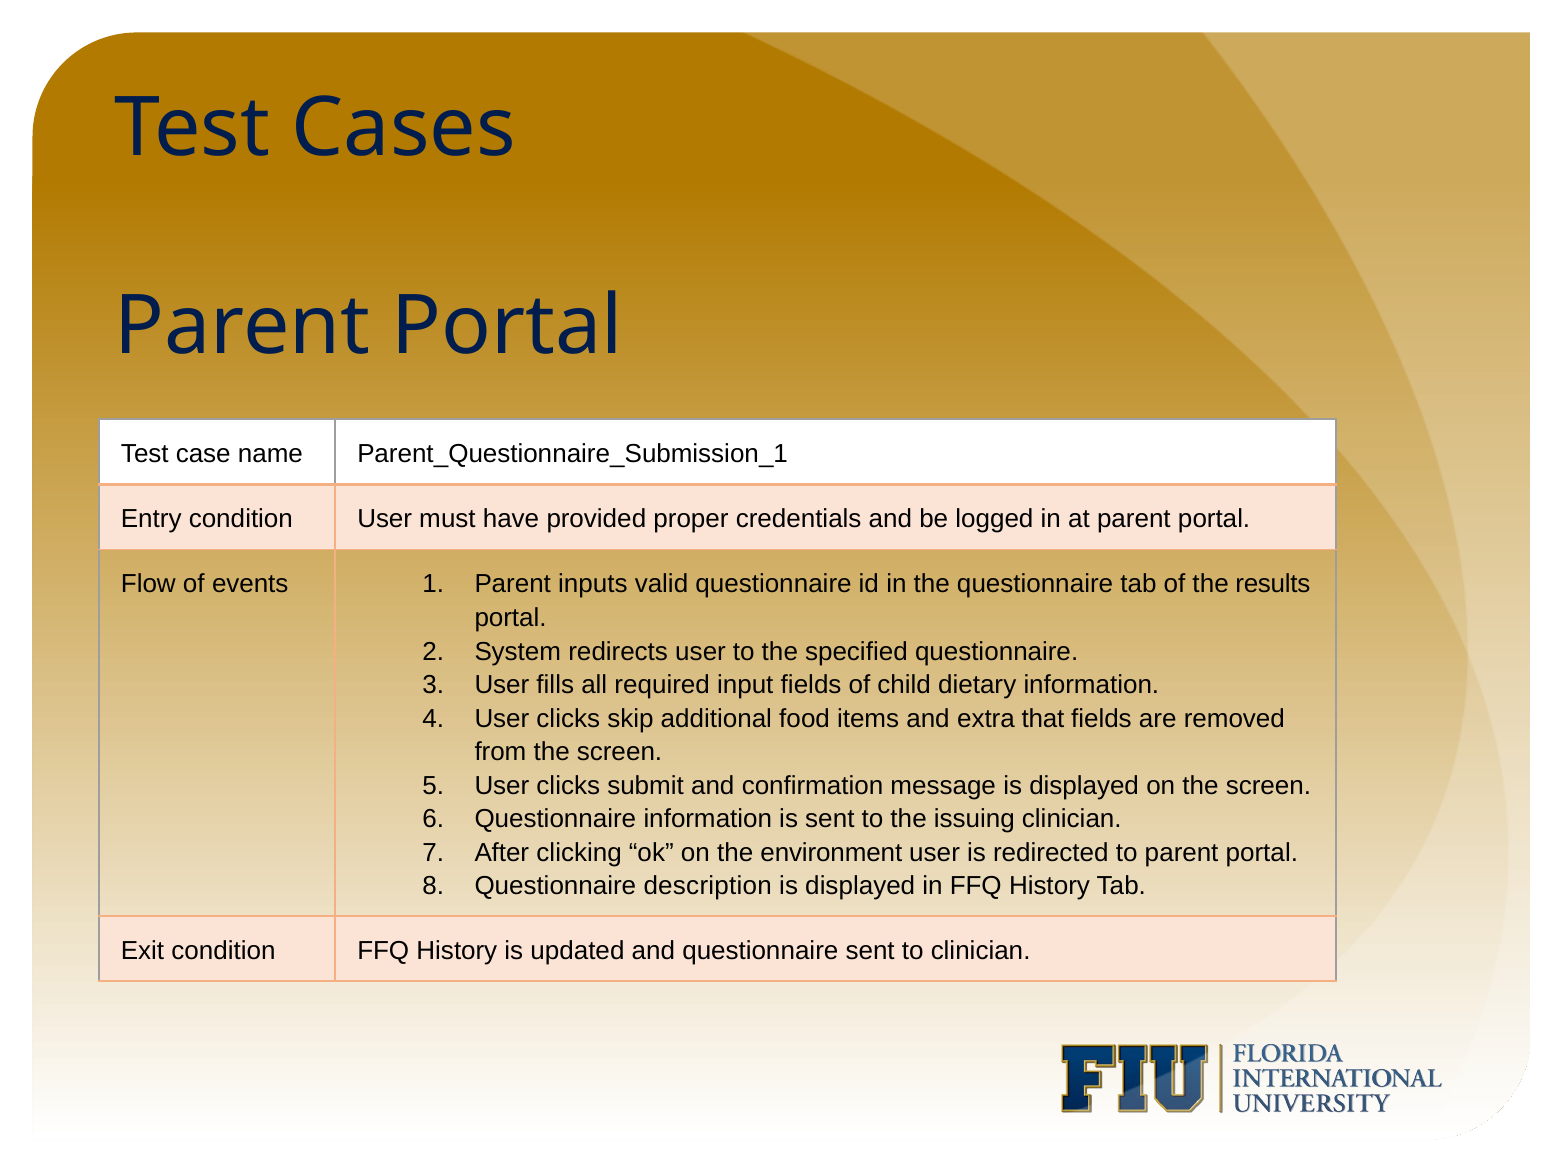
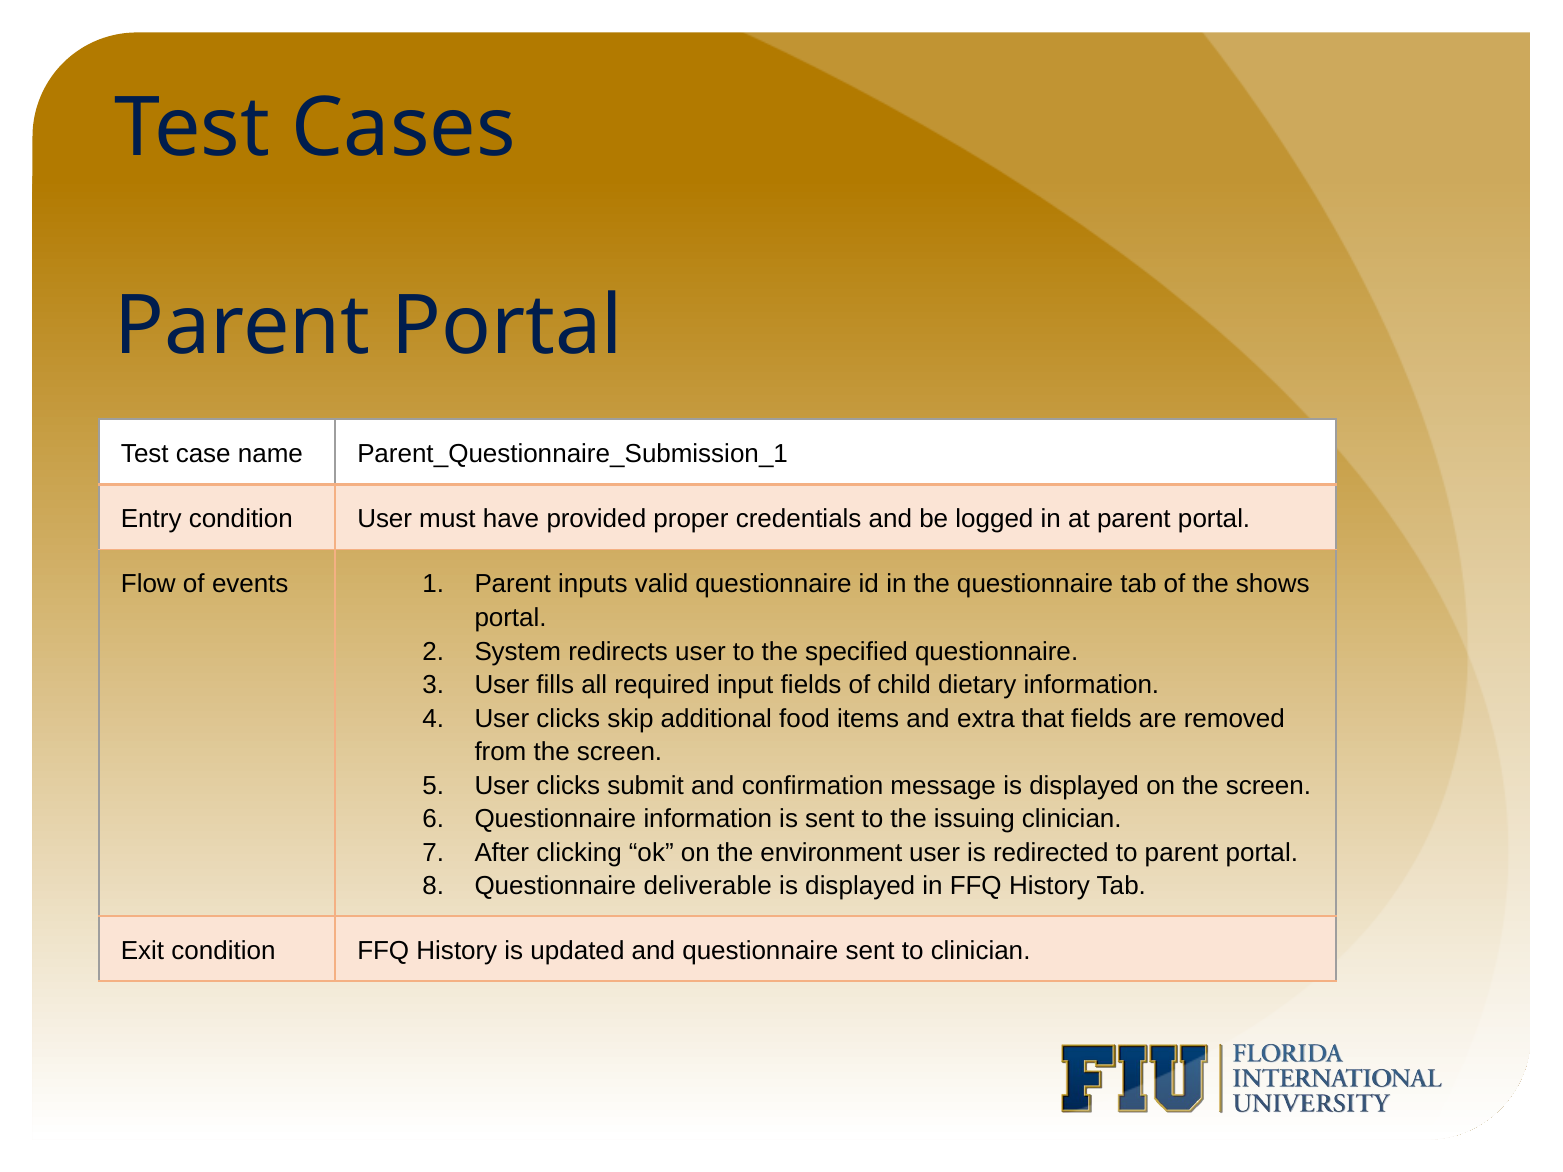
results: results -> shows (1273, 584)
description: description -> deliverable (708, 886)
